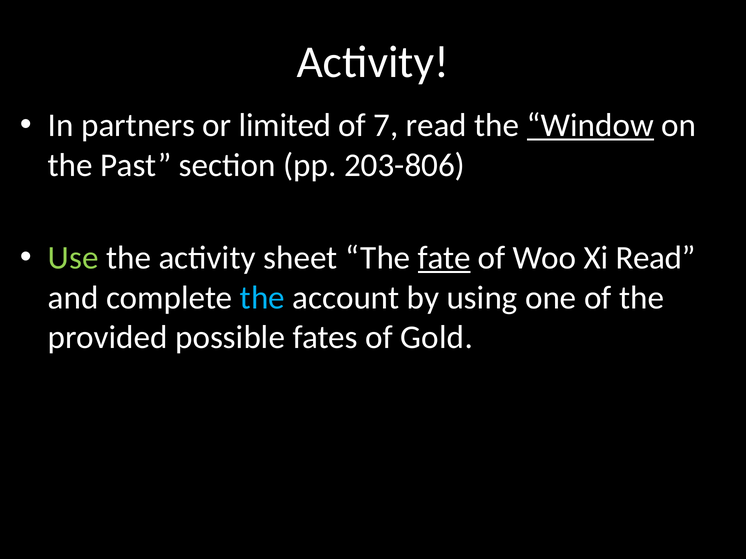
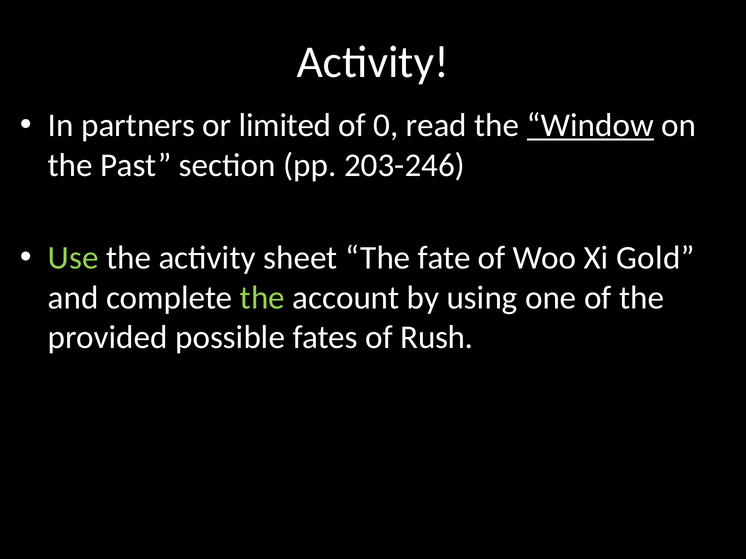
7: 7 -> 0 (386, 125)
203-806: 203-806 -> 203-246 (405, 165)
fate underline: present -> none (444, 258)
Xi Read: Read -> Gold (655, 258)
the colour: light blue -> light green (262, 298)
Gold: Gold -> Rush (437, 338)
